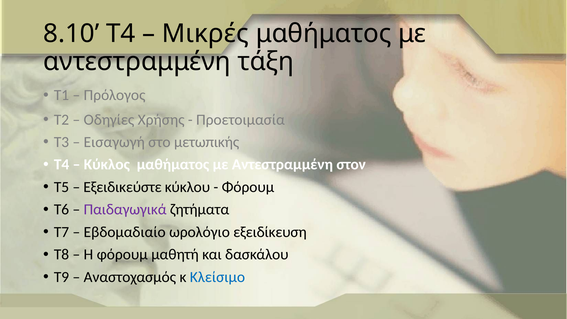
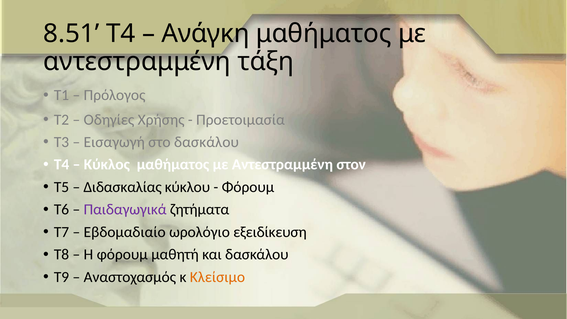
8.10: 8.10 -> 8.51 (71, 34)
Μικρές: Μικρές -> Ανάγκη (206, 34)
στο μετωπικής: μετωπικής -> δασκάλου (206, 142)
Εξειδικεύστε: Εξειδικεύστε -> Διδασκαλίας (123, 187)
Κλείσιμο colour: blue -> orange (217, 277)
